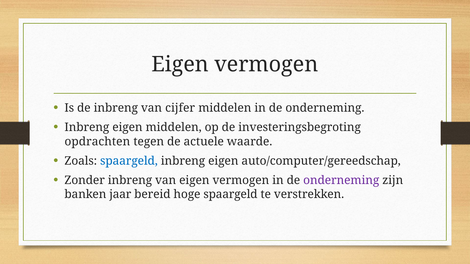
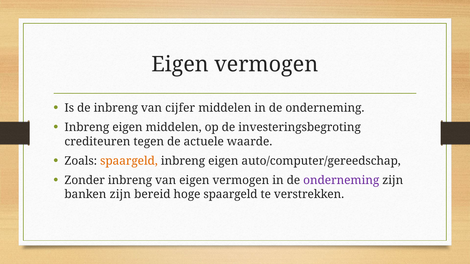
opdrachten: opdrachten -> crediteuren (97, 142)
spaargeld colour: blue -> orange (129, 161)
banken jaar: jaar -> zijn (120, 195)
